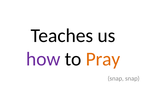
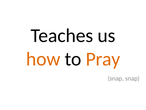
how colour: purple -> orange (43, 59)
